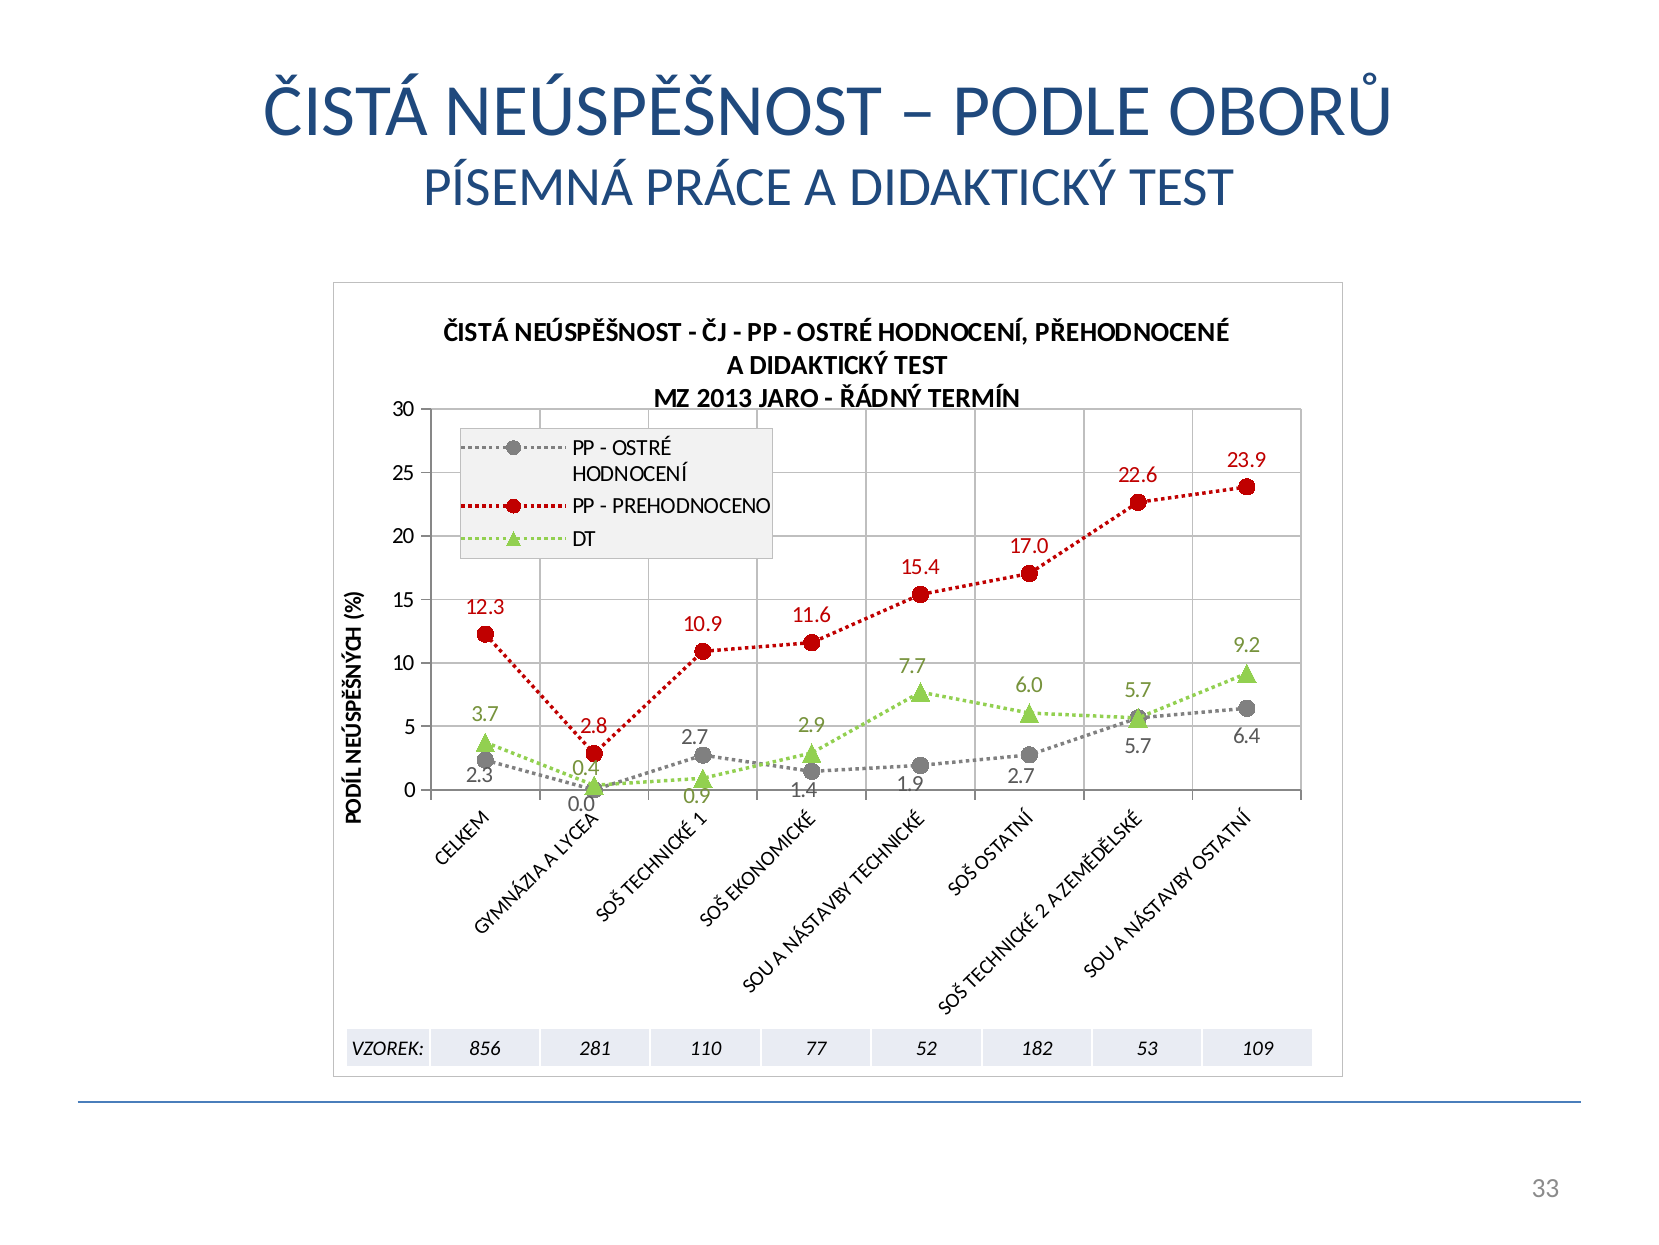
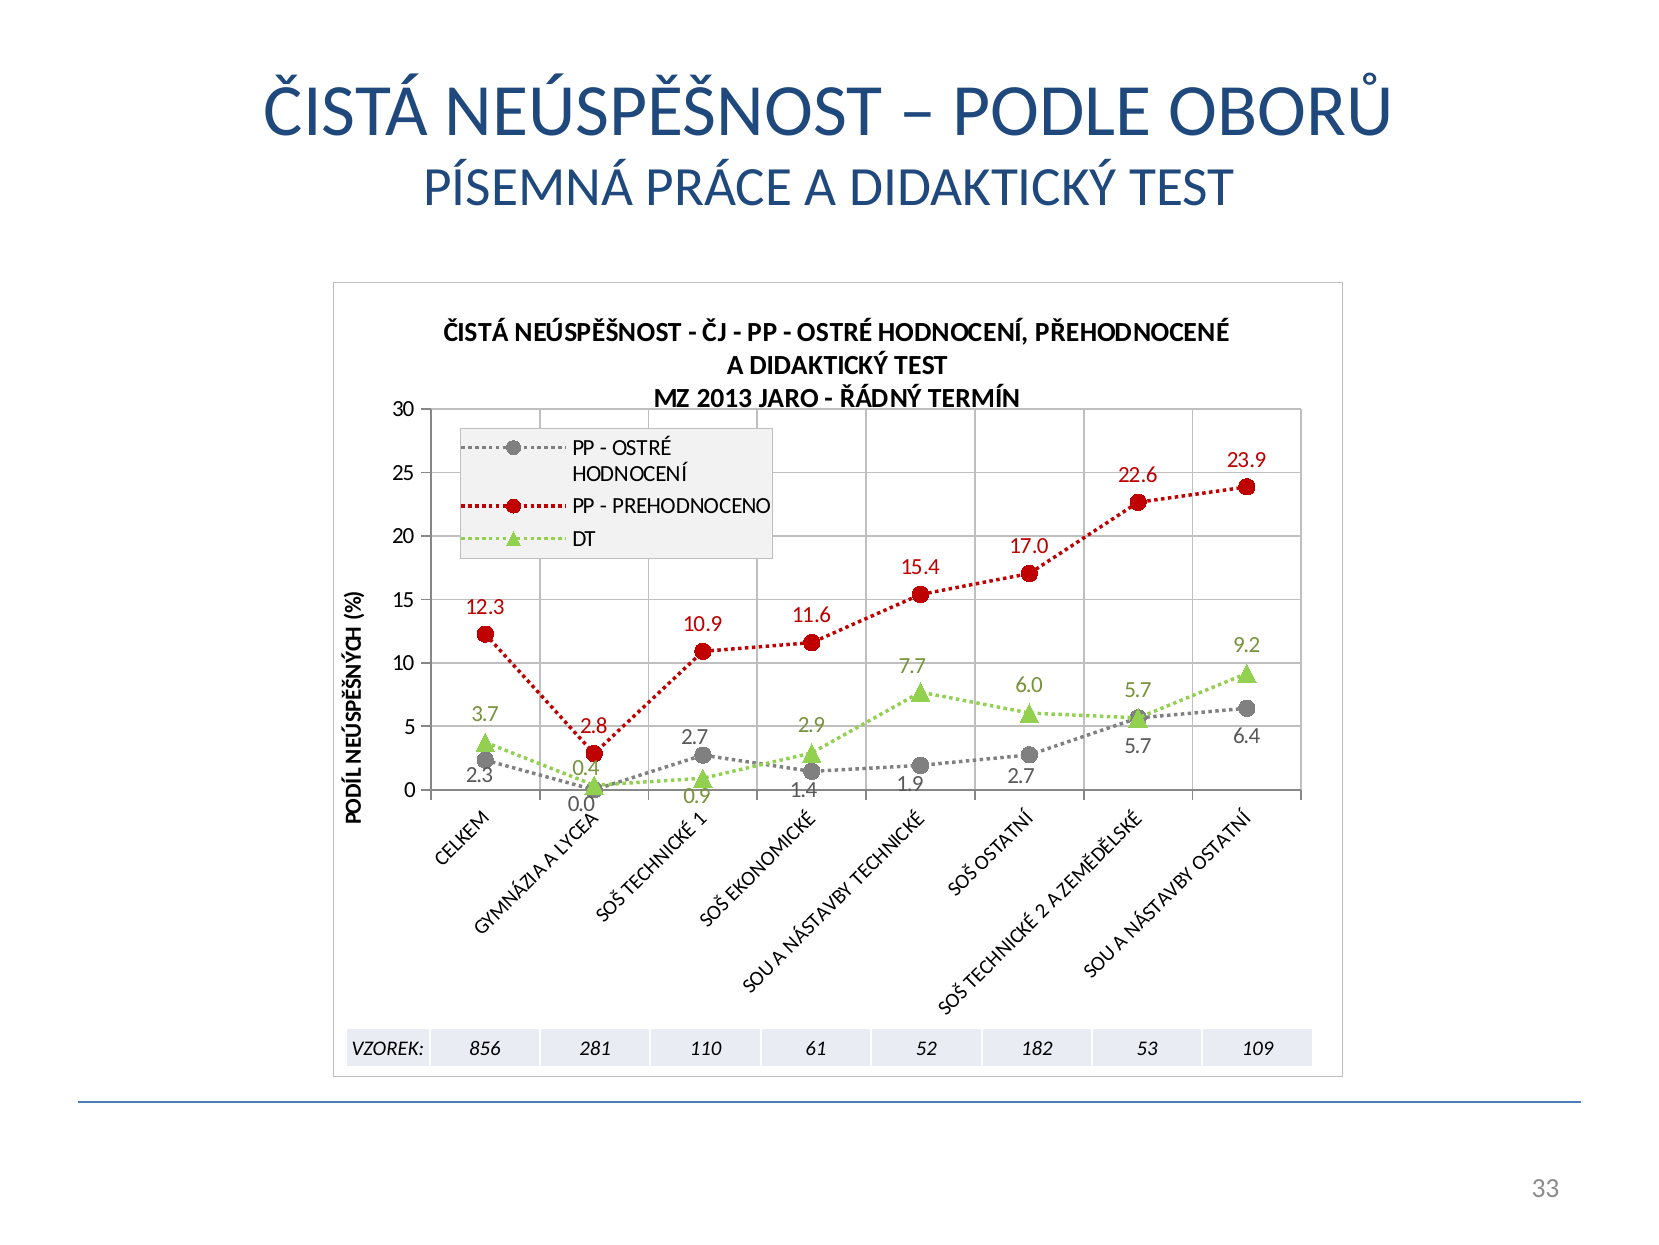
77: 77 -> 61 (816, 1048)
